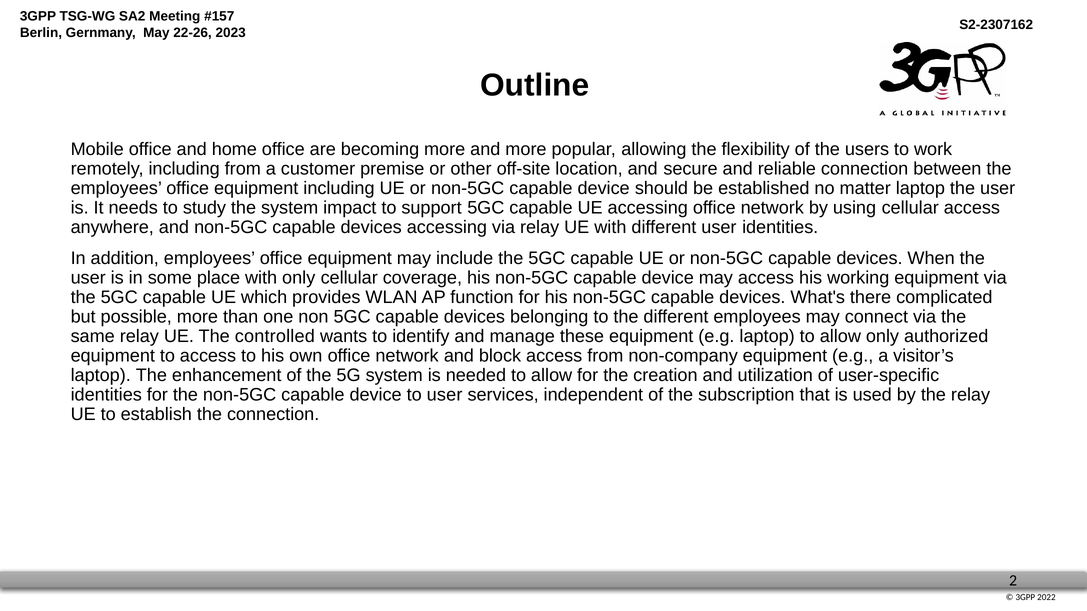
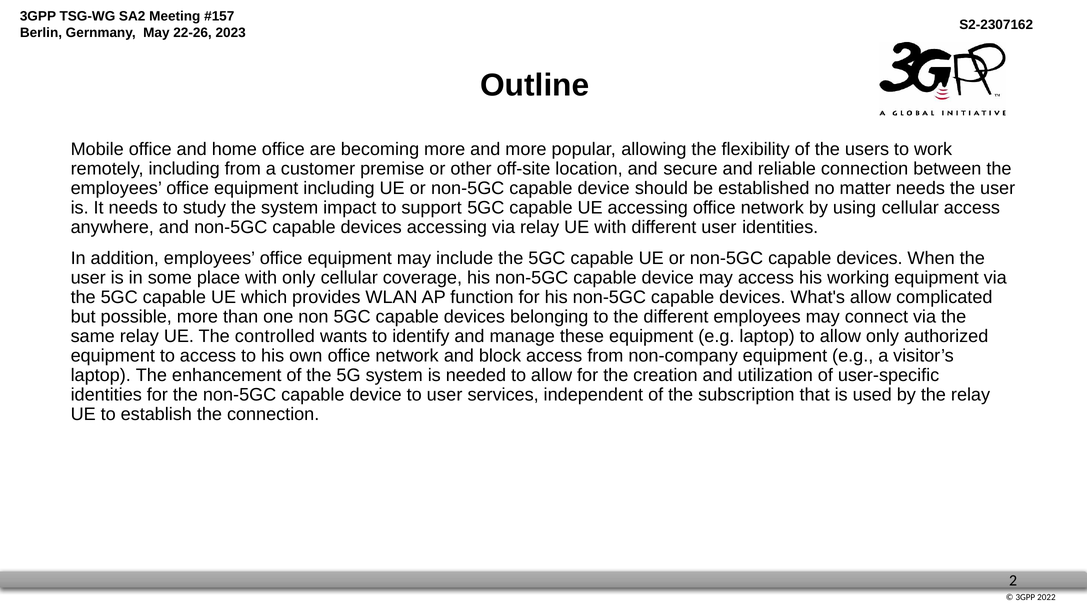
matter laptop: laptop -> needs (920, 188)
What's there: there -> allow (871, 298)
